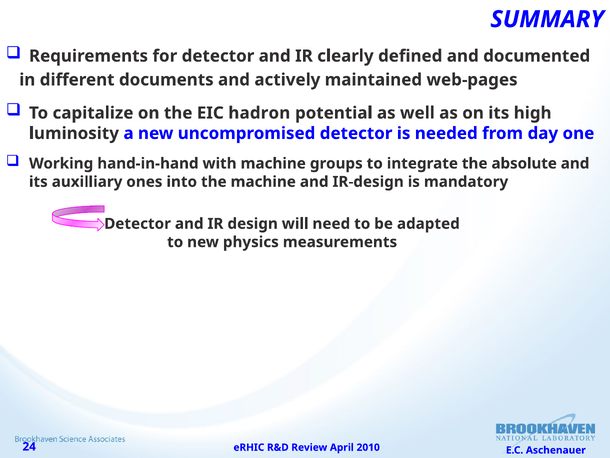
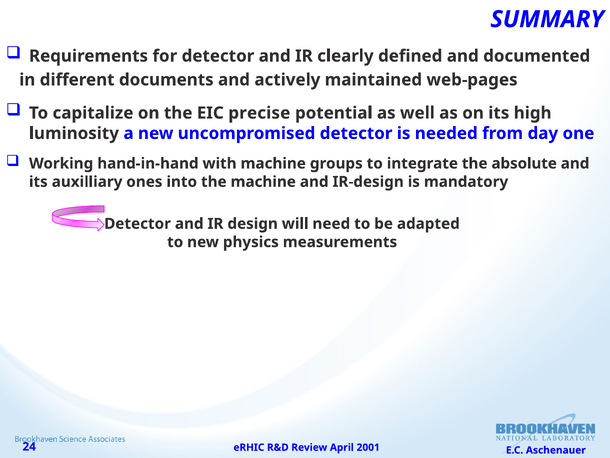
hadron: hadron -> precise (259, 113)
2010: 2010 -> 2001 (368, 447)
